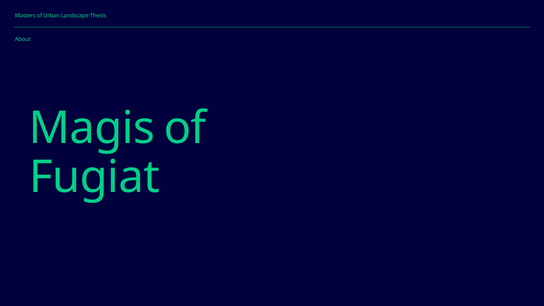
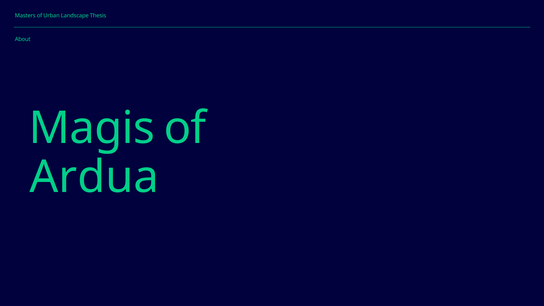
Fugiat: Fugiat -> Ardua (94, 177)
